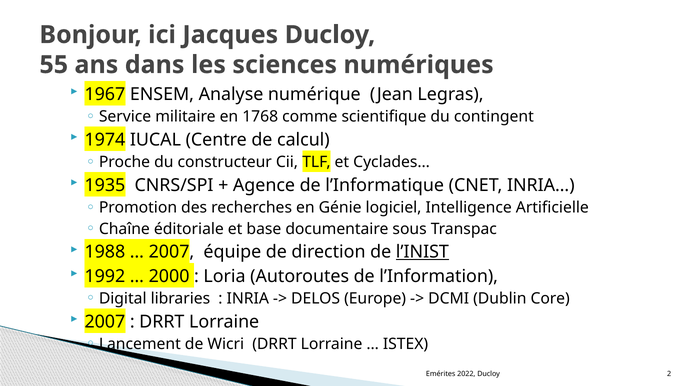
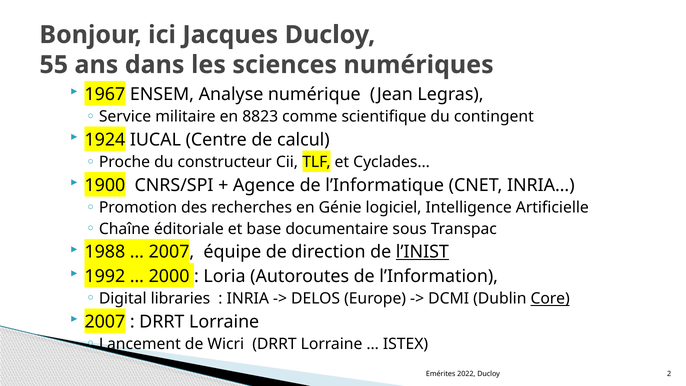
1768: 1768 -> 8823 (260, 117)
1974: 1974 -> 1924 (105, 140)
1935: 1935 -> 1900 (105, 185)
Core underline: none -> present (550, 299)
